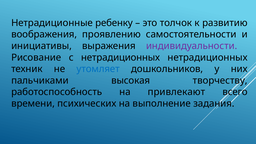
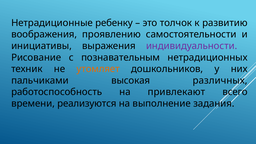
с нетрадиционных: нетрадиционных -> познавательным (121, 57)
утомляет colour: blue -> orange (98, 69)
творчеству: творчеству -> различных (220, 80)
психических: психических -> реализуются (87, 104)
